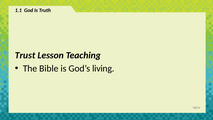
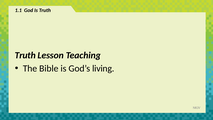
Trust: Trust -> Truth (25, 55)
